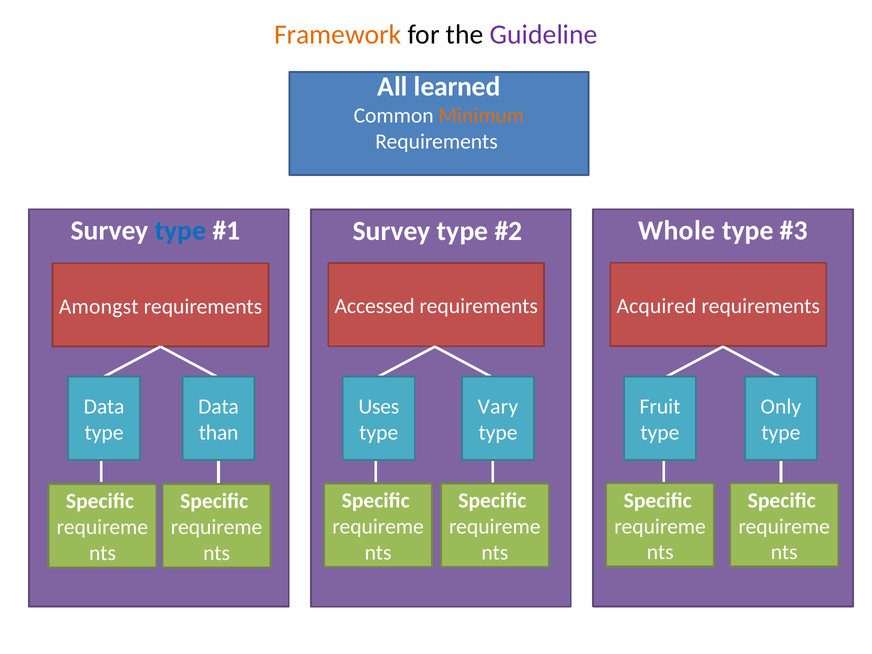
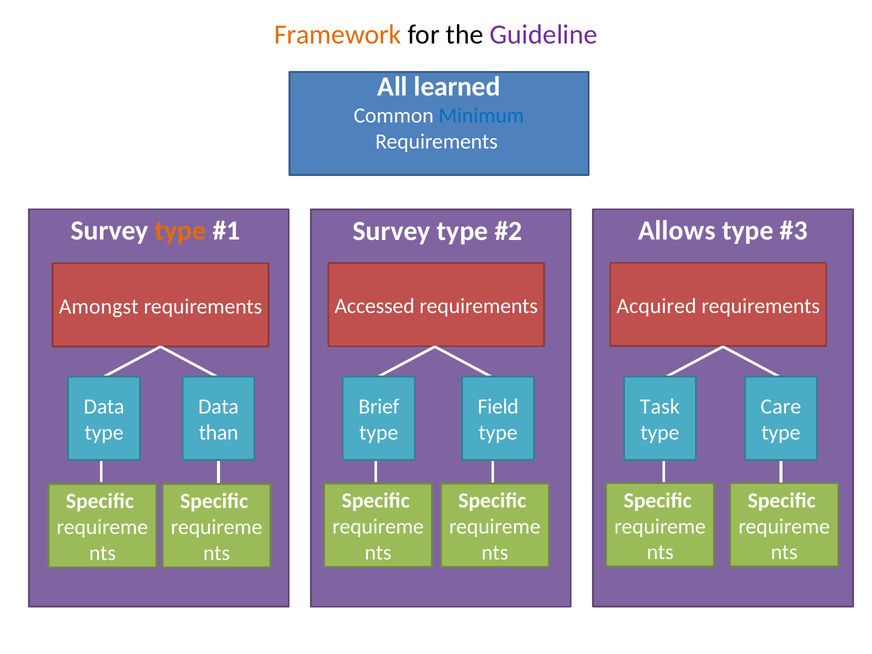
Minimum colour: orange -> blue (481, 116)
type colour: blue -> orange (181, 231)
Whole: Whole -> Allows (677, 231)
Uses: Uses -> Brief (379, 407)
Vary: Vary -> Field (498, 407)
Fruit: Fruit -> Task (660, 407)
Only: Only -> Care (781, 407)
